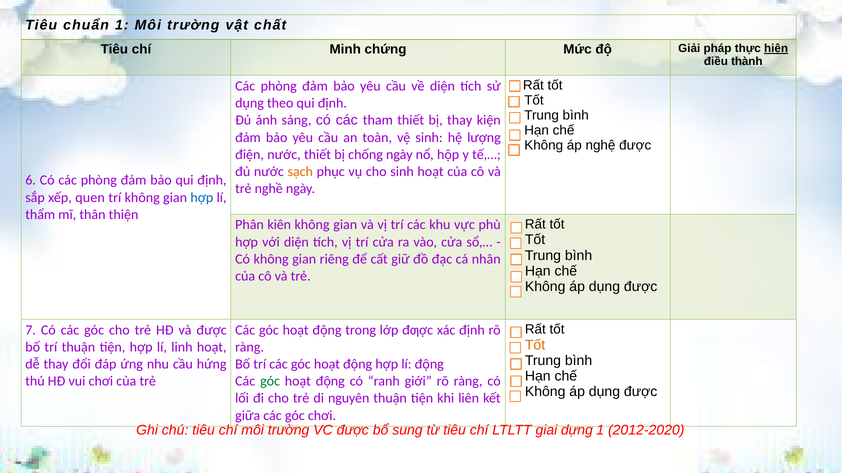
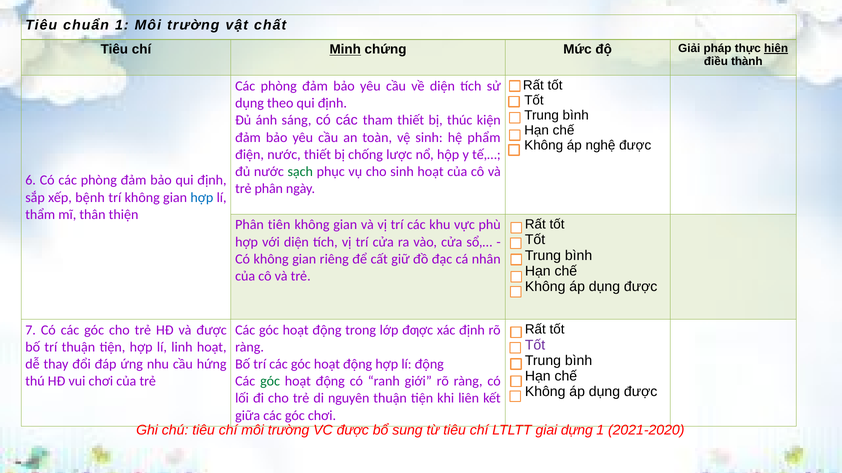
Minh underline: none -> present (345, 50)
bị thay: thay -> thúc (460, 120)
lượng: lượng -> phẩm (484, 138)
chống ngày: ngày -> lược (399, 155)
sạch colour: orange -> green (300, 172)
trẻ nghề: nghề -> phân (269, 189)
quen: quen -> bệnh (90, 198)
kiên: kiên -> tiên (279, 225)
Tốt colour: orange -> purple (535, 345)
2012-2020: 2012-2020 -> 2021-2020 (646, 431)
